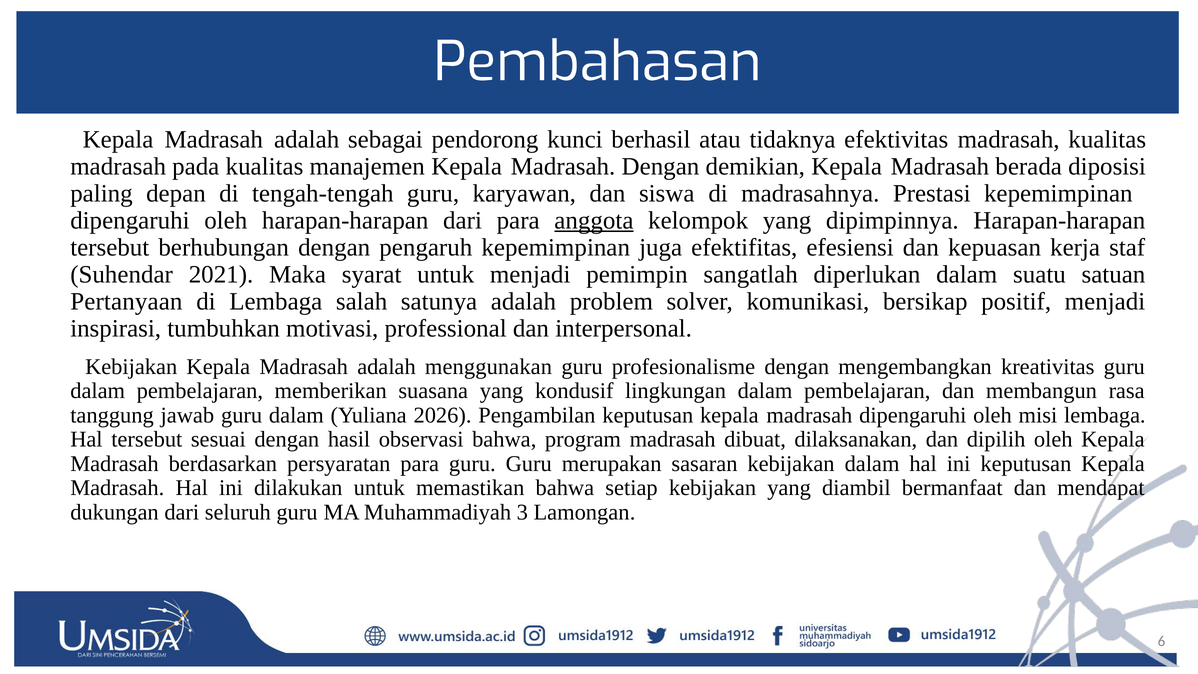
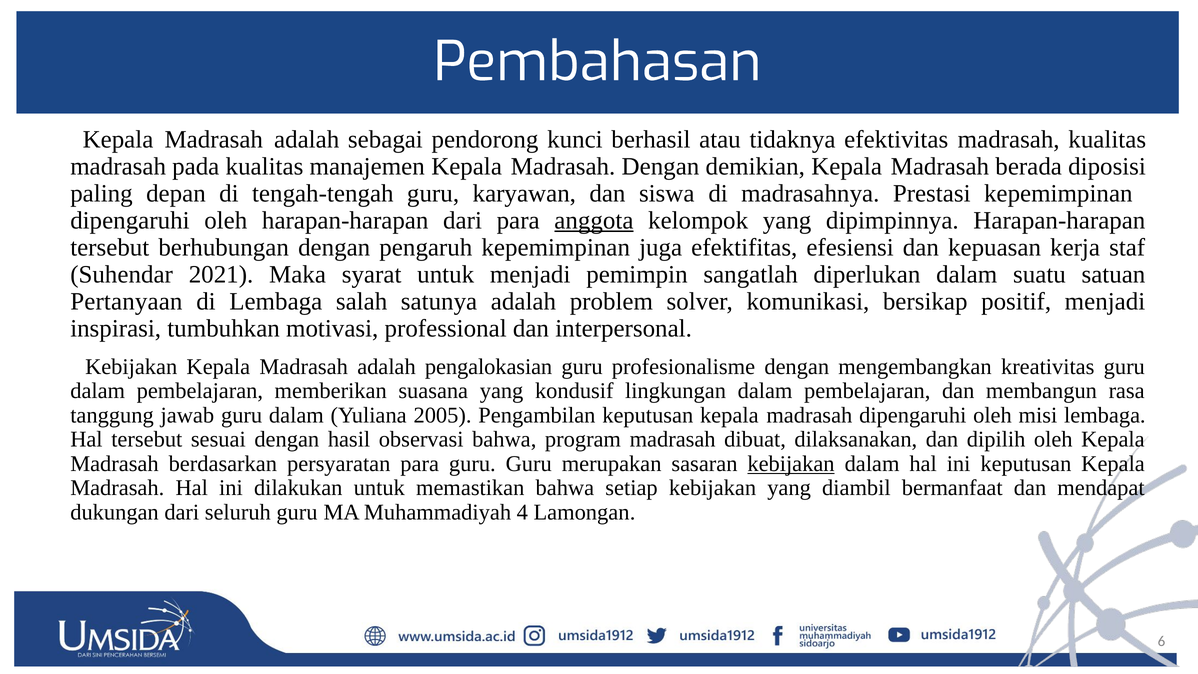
menggunakan: menggunakan -> pengalokasian (489, 367)
2026: 2026 -> 2005 (443, 415)
kebijakan underline: none -> present (791, 464)
3: 3 -> 4 (522, 512)
